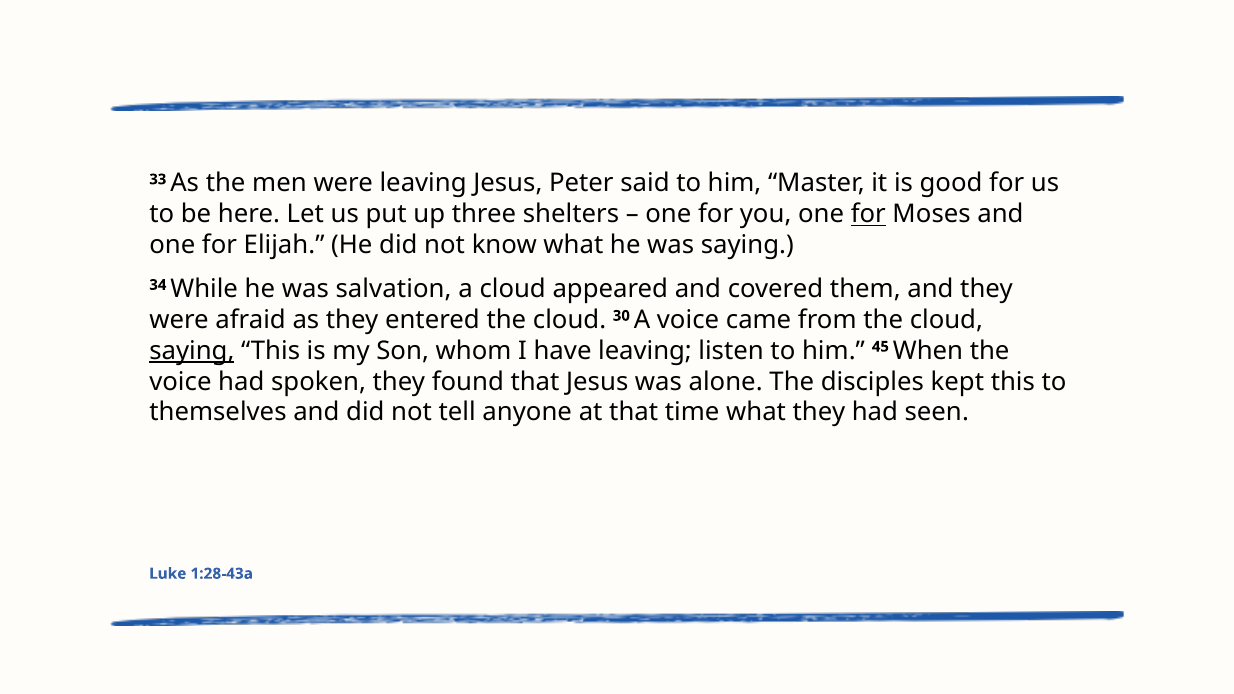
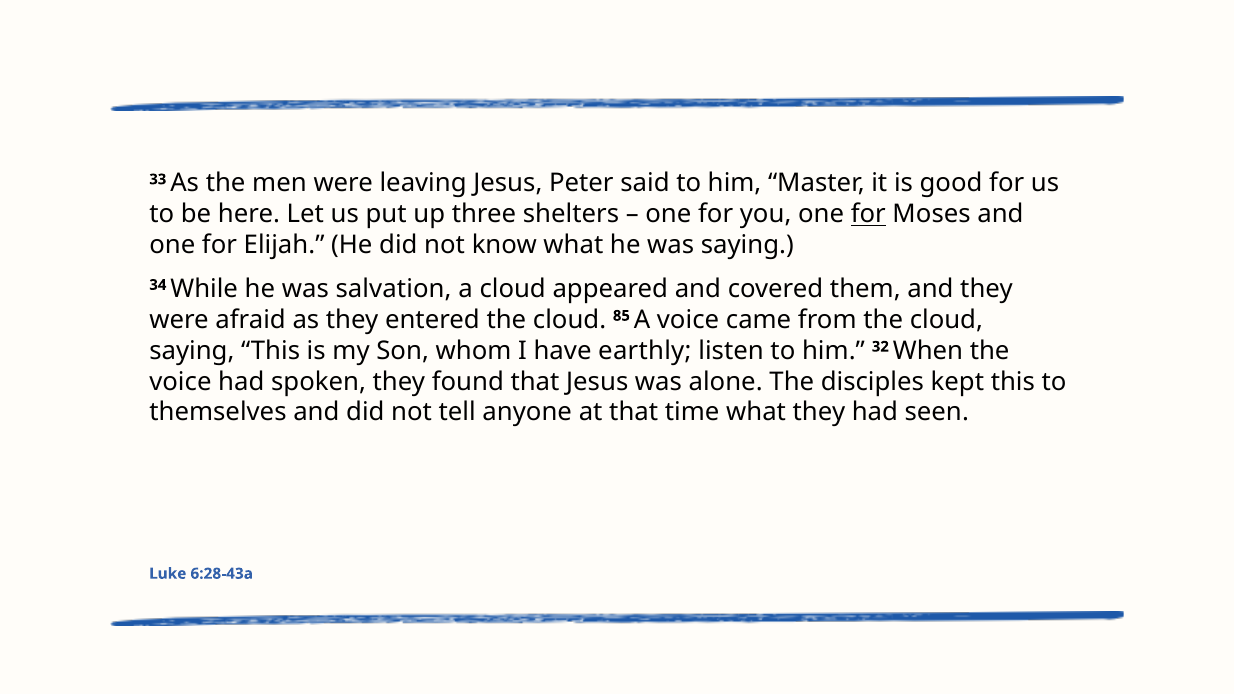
30: 30 -> 85 (621, 316)
saying underline: present -> none (192, 351)
have leaving: leaving -> earthly (645, 351)
45: 45 -> 32 (880, 347)
1:28-43a: 1:28-43a -> 6:28-43a (222, 574)
